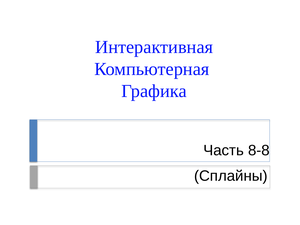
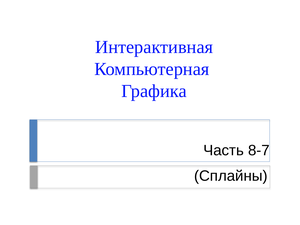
8-8: 8-8 -> 8-7 (259, 150)
